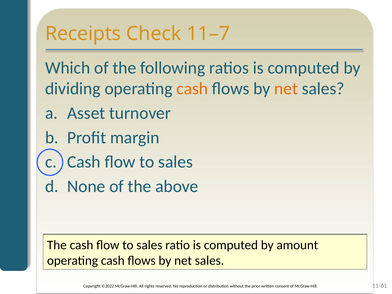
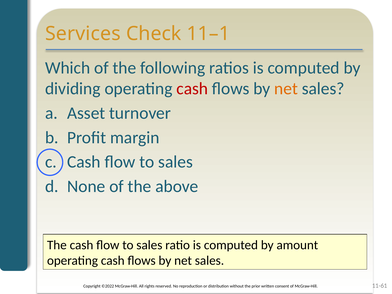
Receipts: Receipts -> Services (83, 34)
11–7: 11–7 -> 11–1 (208, 34)
cash colour: orange -> red (192, 89)
